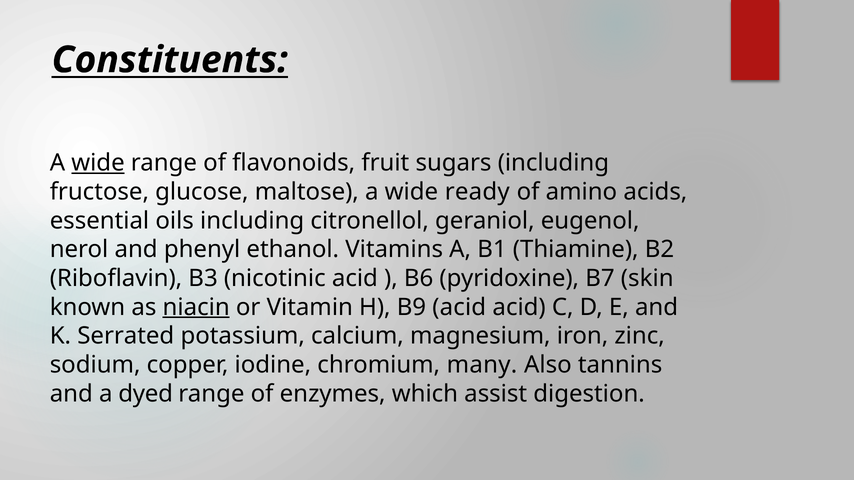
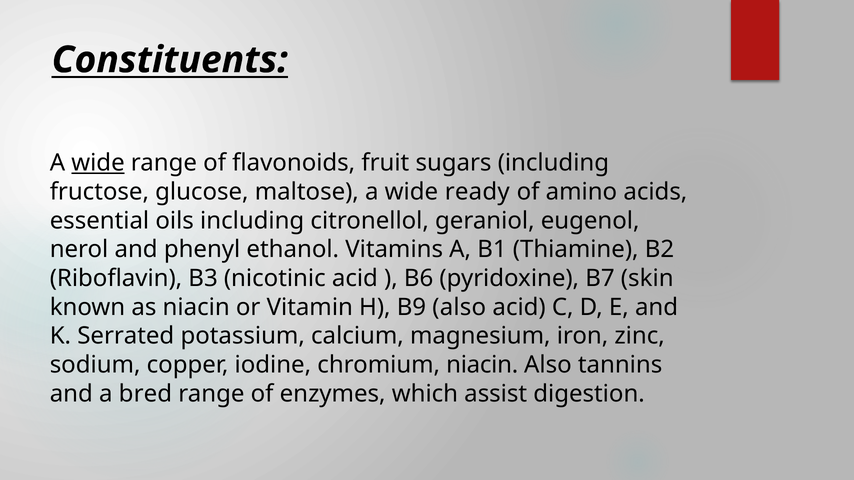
niacin underline: present -> none (196, 307)
B9 acid: acid -> also (459, 307)
chromium many: many -> niacin (482, 365)
dyed: dyed -> bred (145, 394)
